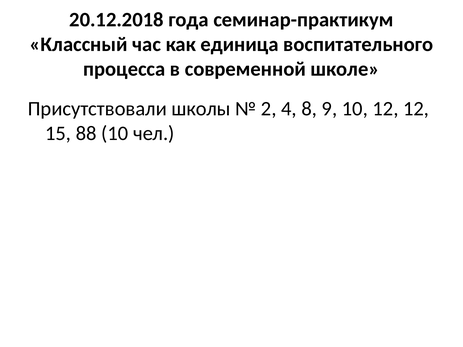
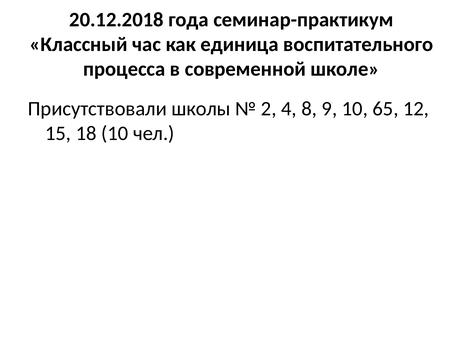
10 12: 12 -> 65 (385, 109)
88: 88 -> 18 (86, 134)
